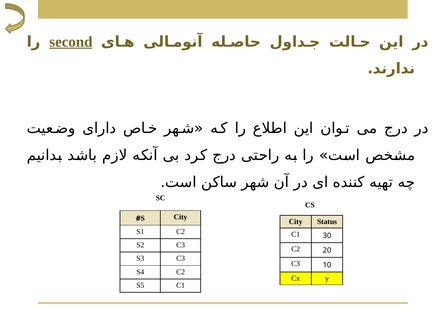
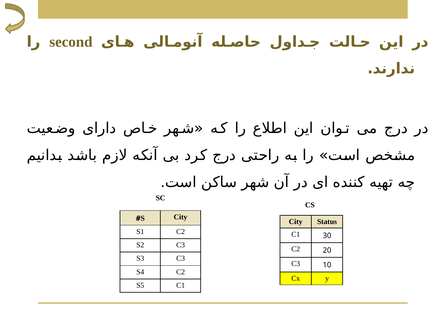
second underline: present -> none (71, 42)
